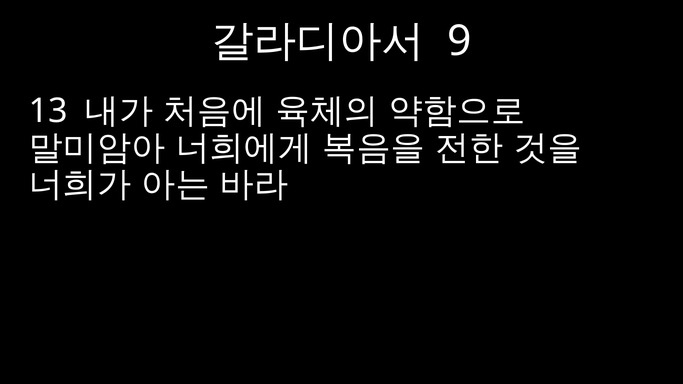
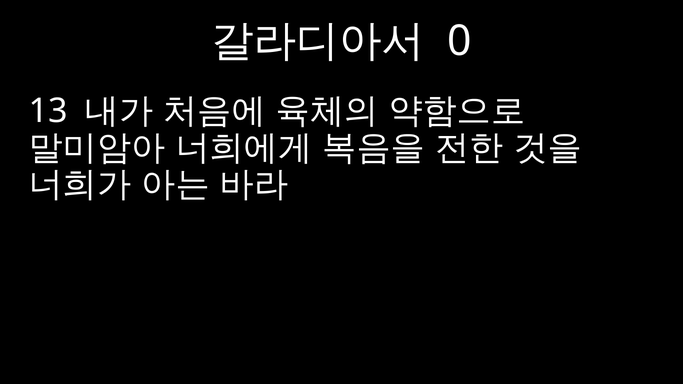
9: 9 -> 0 (460, 41)
